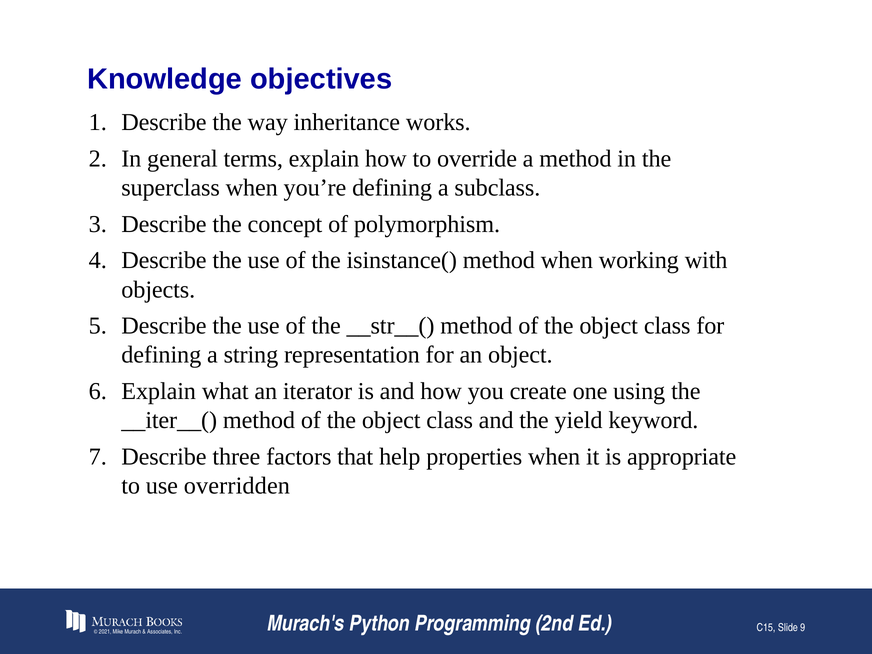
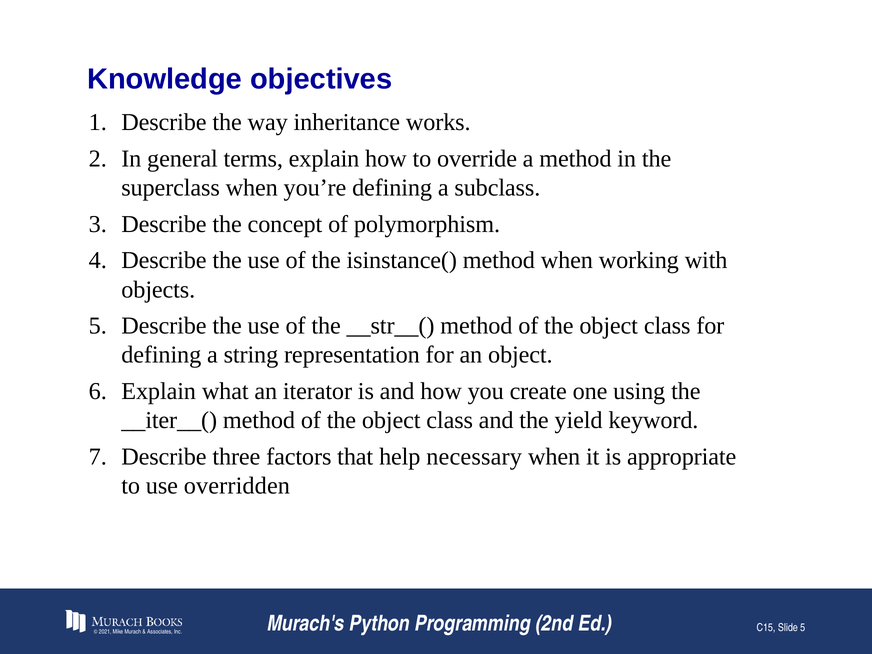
properties: properties -> necessary (474, 457)
Slide 9: 9 -> 5 (803, 627)
